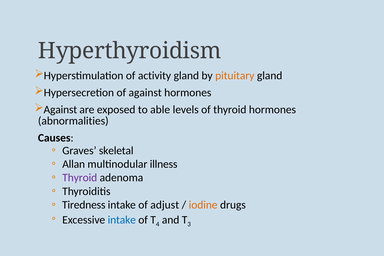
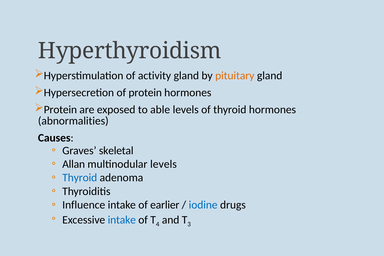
of against: against -> protein (145, 93)
Against: Against -> Protein (60, 110)
multinodular illness: illness -> levels (163, 164)
Thyroid colour: purple -> blue (80, 178)
Tiredness: Tiredness -> Influence (84, 205)
adjust: adjust -> earlier (165, 205)
iodine colour: orange -> blue (203, 205)
